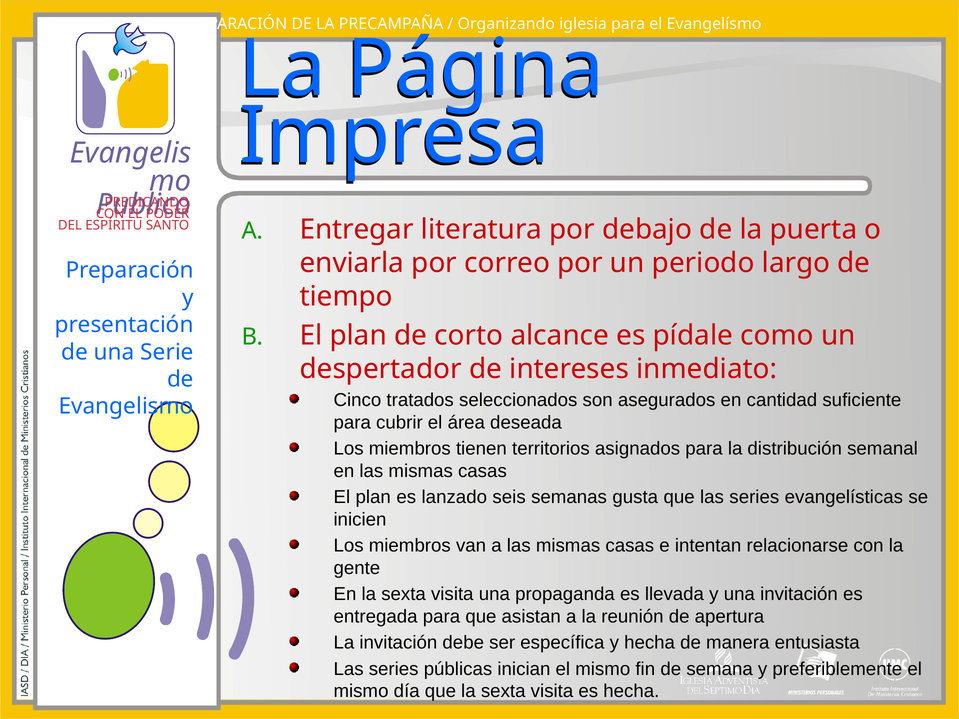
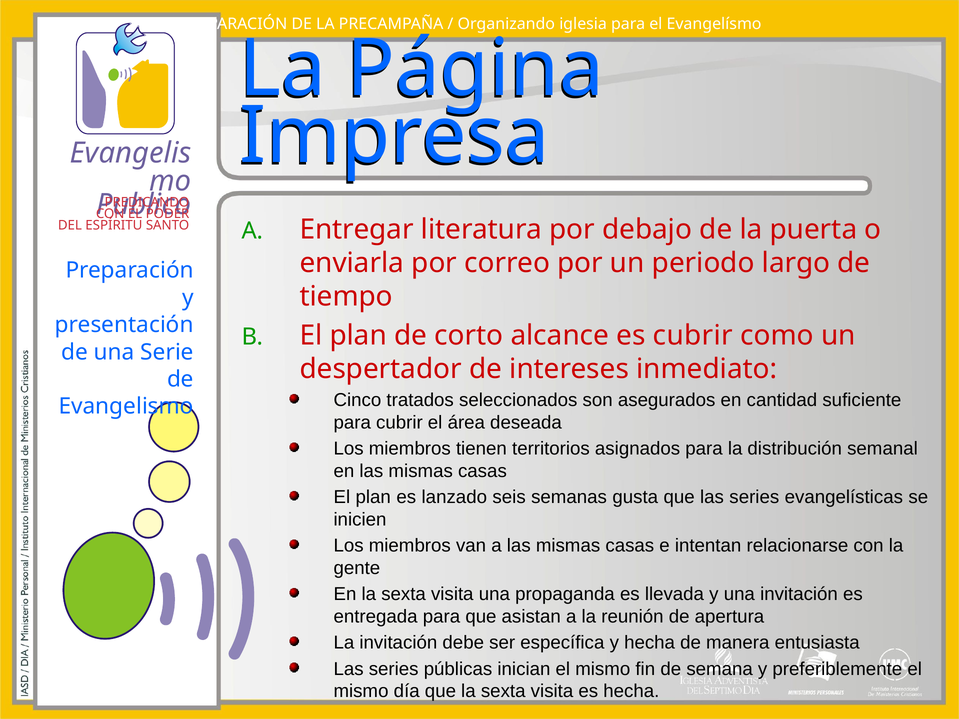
es pídale: pídale -> cubrir (693, 336)
